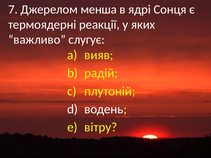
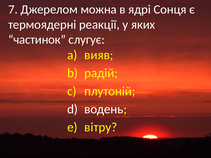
менша: менша -> можна (99, 9)
важливо: важливо -> частинок (37, 40)
